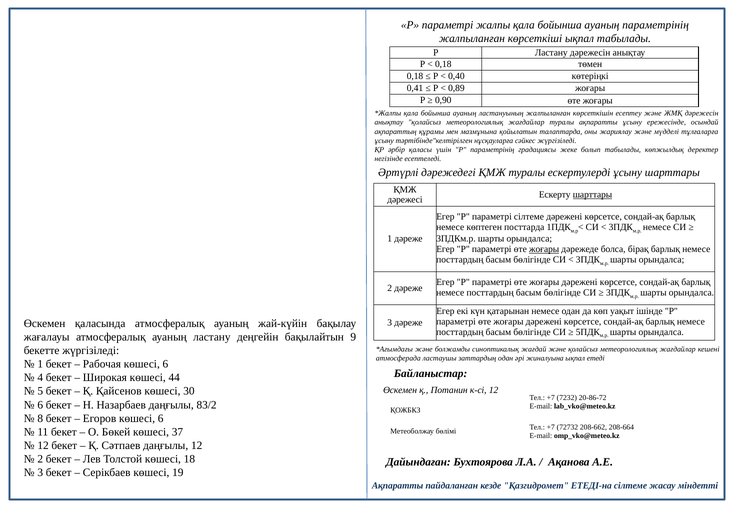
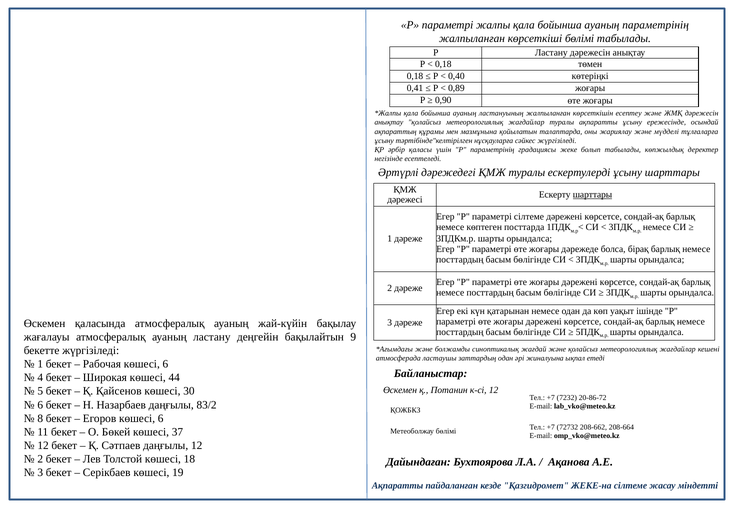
көрсеткіші ықпал: ықпал -> бөлімі (580, 39)
жоғары underline: present -> none (544, 249)
ЕТЕДІ-на: ЕТЕДІ-на -> ЖЕКЕ-на (591, 486)
